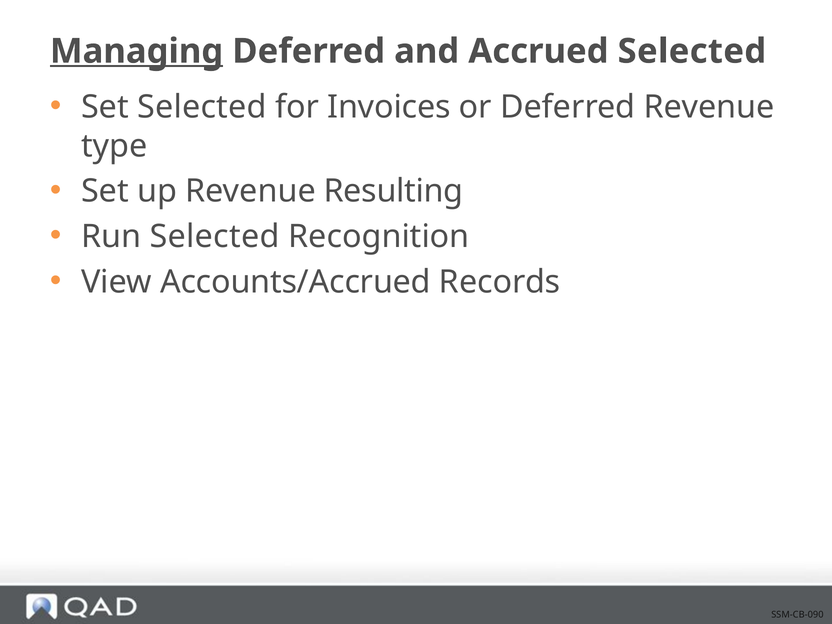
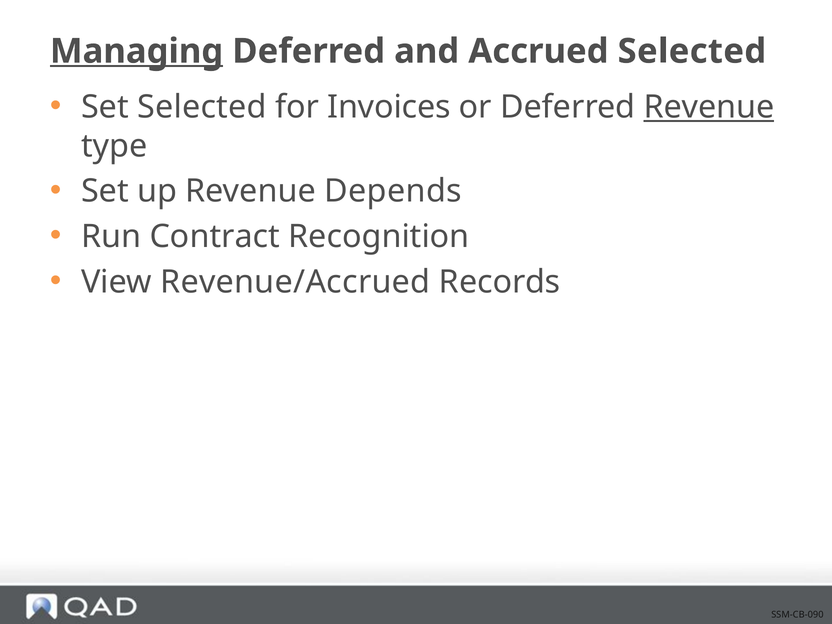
Revenue underline: none -> present (709, 107)
Resulting: Resulting -> Depends (393, 191)
Run Selected: Selected -> Contract (215, 236)
Accounts/Accrued: Accounts/Accrued -> Revenue/Accrued (295, 282)
